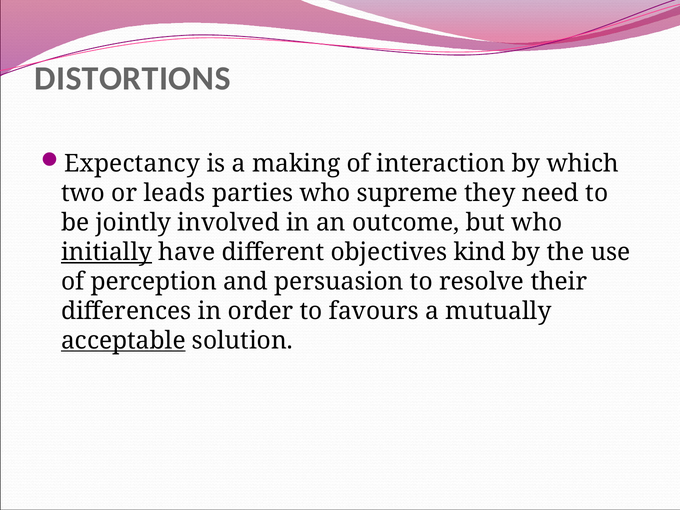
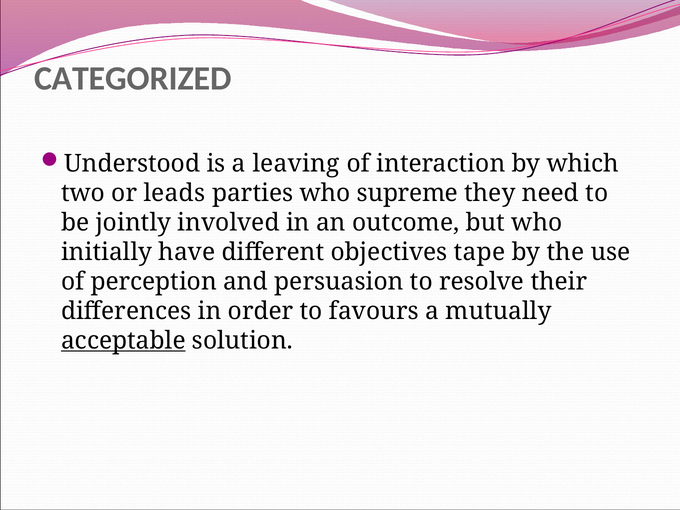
DISTORTIONS: DISTORTIONS -> CATEGORIZED (133, 79)
Expectancy: Expectancy -> Understood (132, 164)
making: making -> leaving (296, 164)
initially underline: present -> none (107, 252)
kind: kind -> tape (480, 252)
